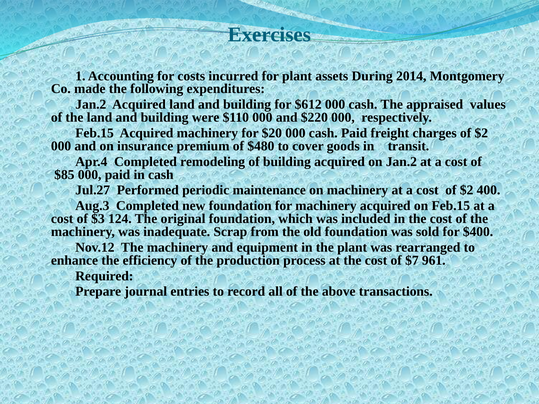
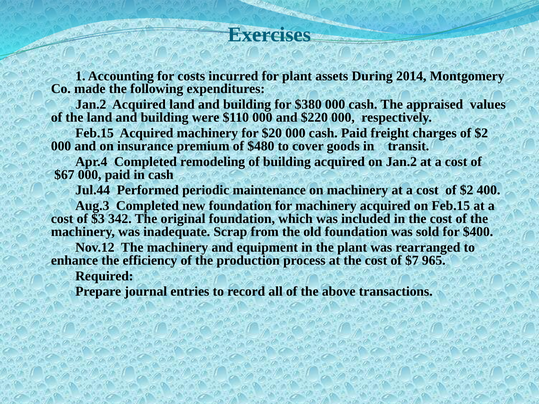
$612: $612 -> $380 (308, 105)
$85: $85 -> $67 (64, 175)
Jul.27: Jul.27 -> Jul.44 (93, 190)
124: 124 -> 342 (120, 219)
961: 961 -> 965 (434, 260)
